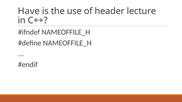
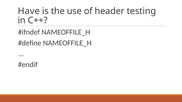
lecture: lecture -> testing (141, 11)
